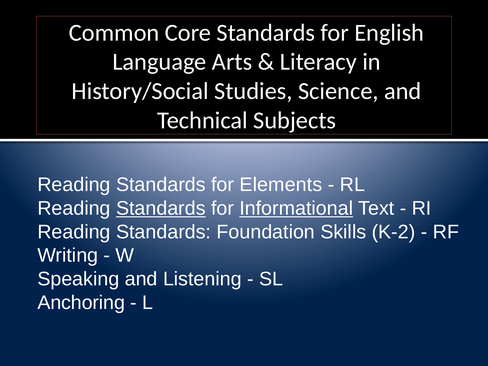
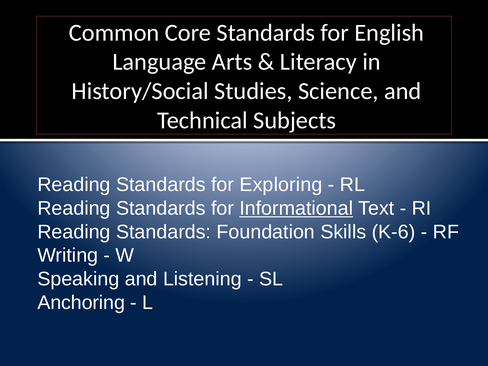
Elements: Elements -> Exploring (281, 185)
Standards underline: present -> none (161, 208)
K-2: K-2 -> K-6 (394, 232)
